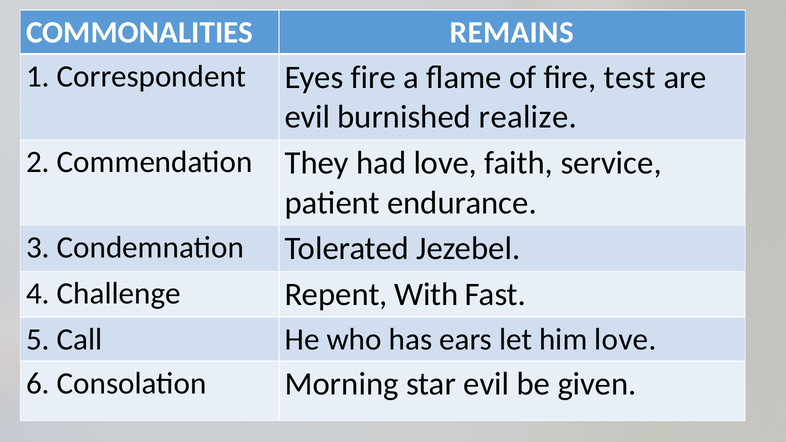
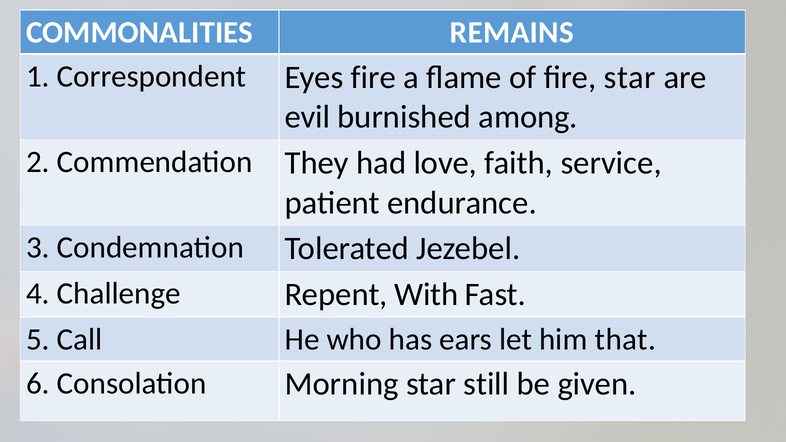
fire test: test -> star (630, 77)
realize: realize -> among (528, 117)
him love: love -> that (625, 339)
star evil: evil -> still (486, 384)
